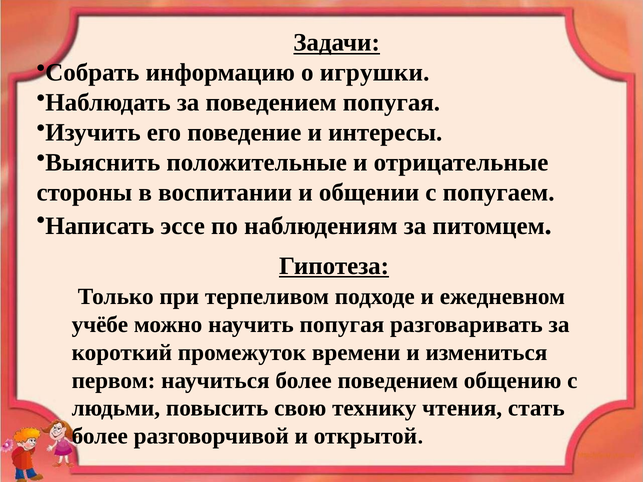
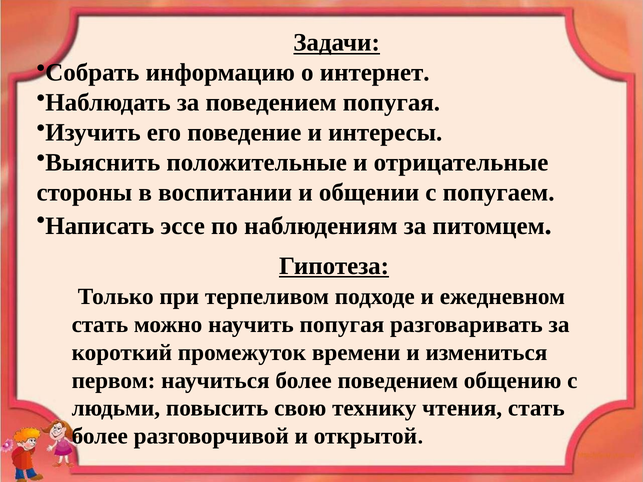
игрушки: игрушки -> интернет (375, 73)
учёбе: учёбе -> стать (100, 325)
